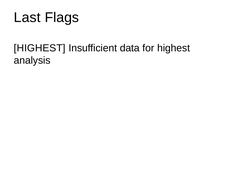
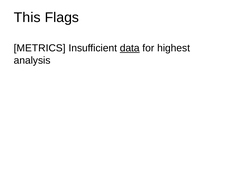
Last: Last -> This (27, 17)
HIGHEST: HIGHEST -> METRICS (40, 48)
data underline: none -> present (130, 48)
